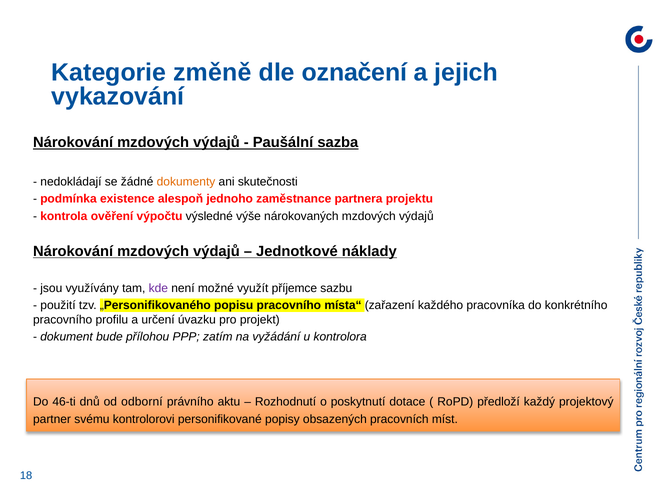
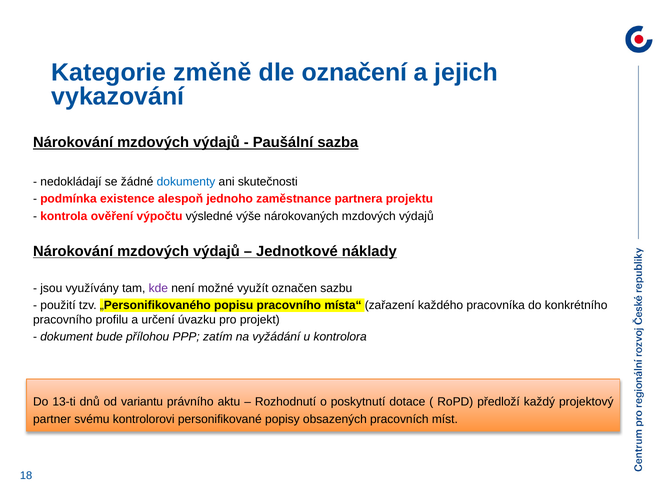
dokumenty colour: orange -> blue (186, 182)
příjemce: příjemce -> označen (294, 288)
46-ti: 46-ti -> 13-ti (64, 402)
odborní: odborní -> variantu (142, 402)
